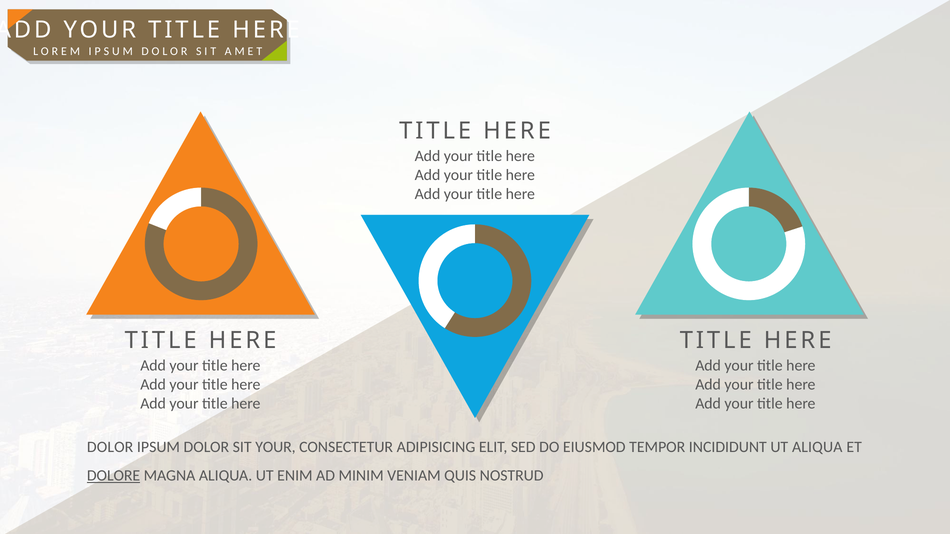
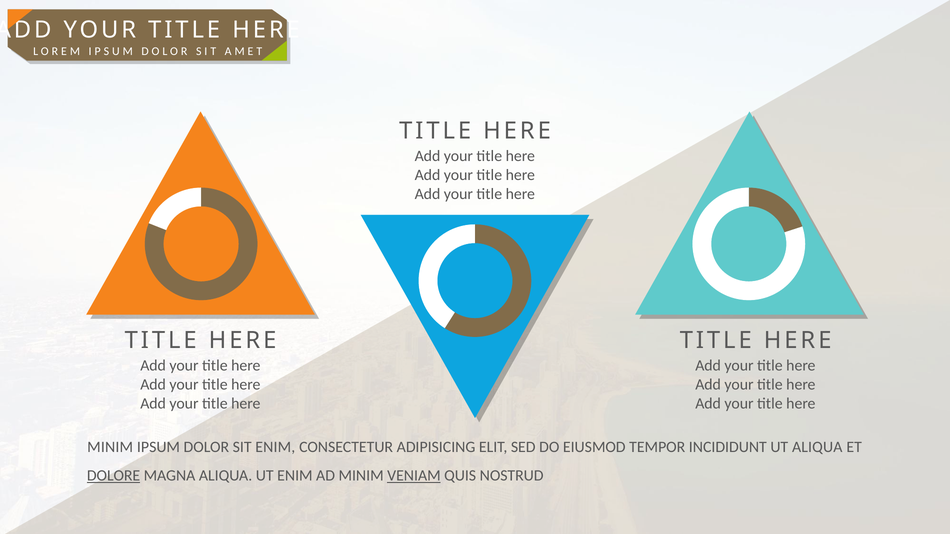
DOLOR: DOLOR -> MINIM (110, 447)
SIT YOUR: YOUR -> ENIM (275, 447)
VENIAM underline: none -> present (414, 476)
